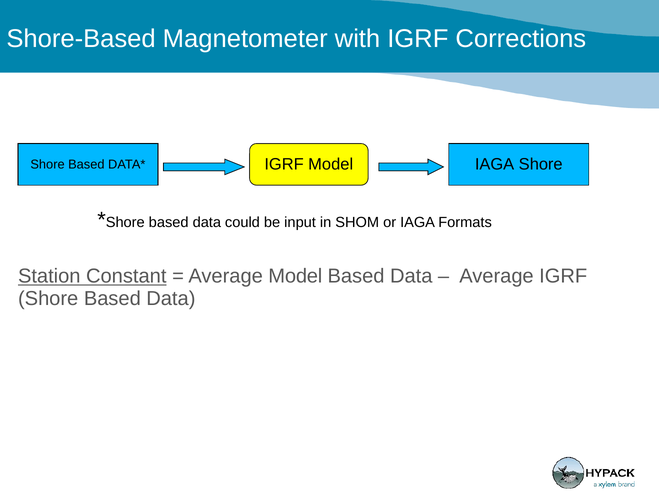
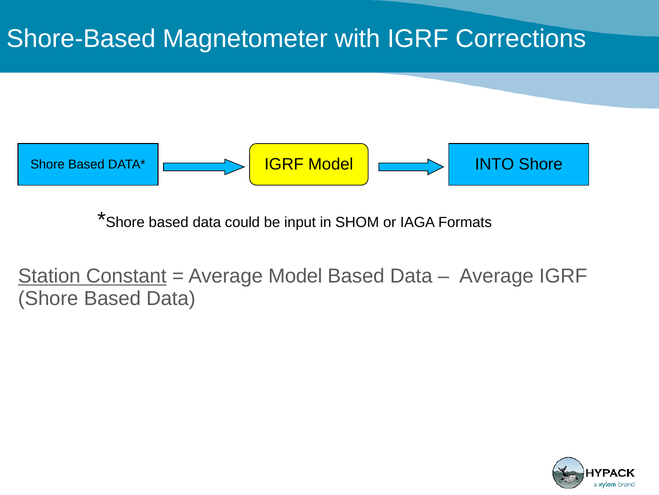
IAGA: IAGA -> INTO (495, 164)
